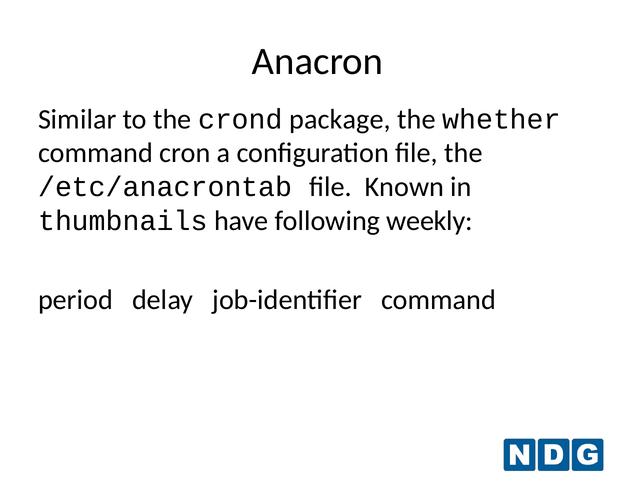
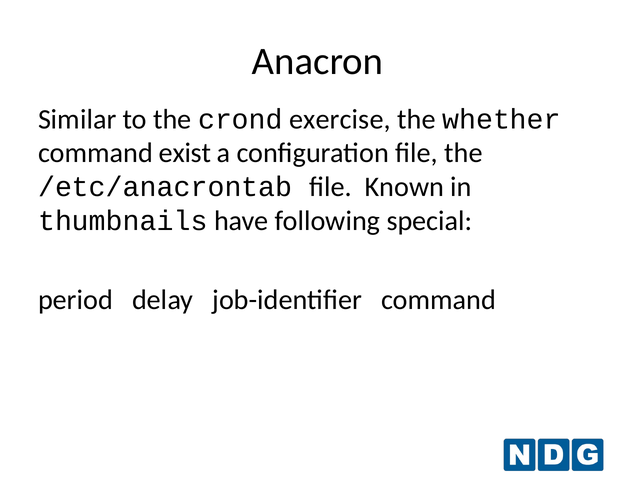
package: package -> exercise (340, 119)
cron: cron -> exist (185, 153)
weekly: weekly -> special (429, 221)
